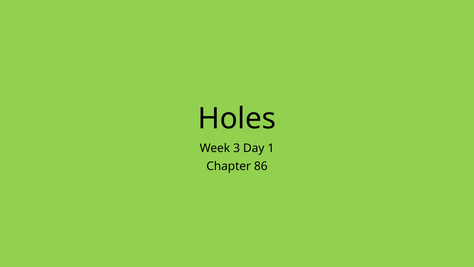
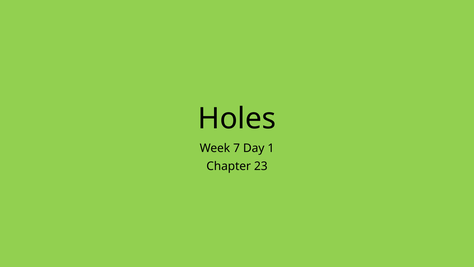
3: 3 -> 7 (237, 148)
86: 86 -> 23 (261, 166)
